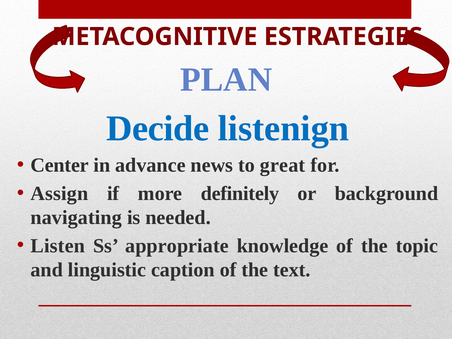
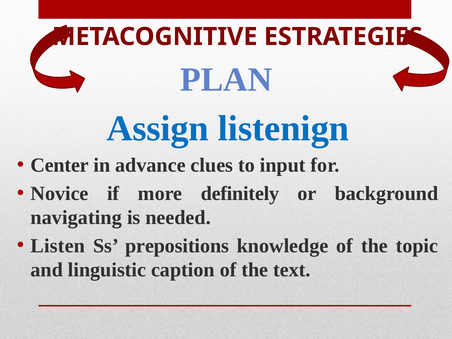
Decide: Decide -> Assign (158, 128)
news: news -> clues (212, 165)
great: great -> input (283, 165)
Assign: Assign -> Novice (60, 193)
appropriate: appropriate -> prepositions (177, 246)
